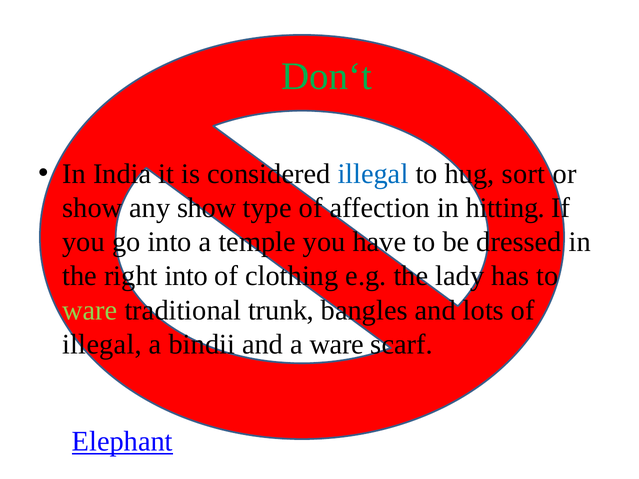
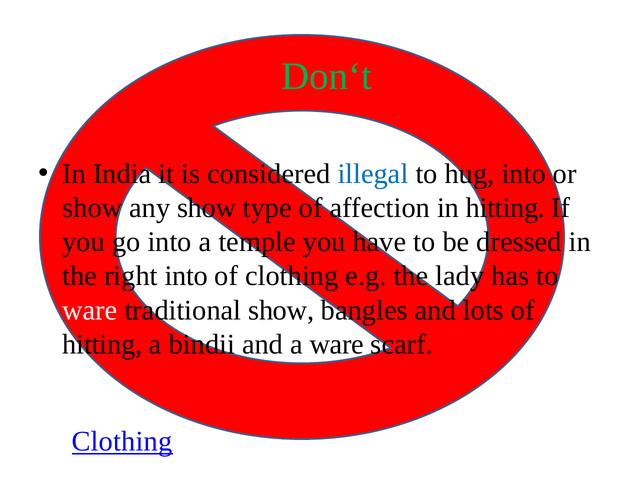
hug sort: sort -> into (524, 174)
ware colour: light green -> white (90, 310)
traditional trunk: trunk -> show (281, 310)
illegal: illegal -> hitting (102, 344)
Elephant: Elephant -> Clothing (122, 442)
